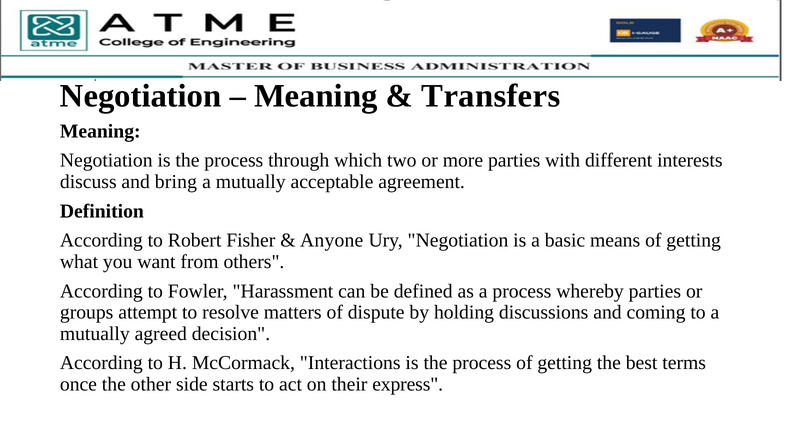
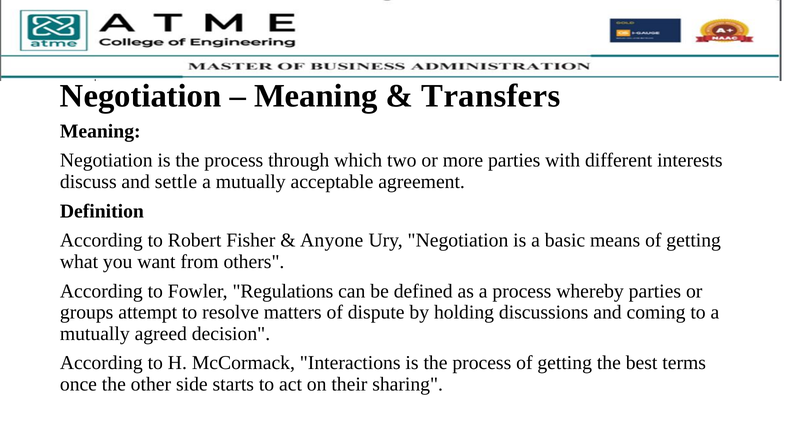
bring: bring -> settle (176, 182)
Harassment: Harassment -> Regulations (283, 291)
express: express -> sharing (408, 384)
